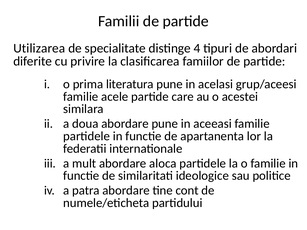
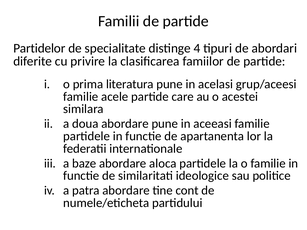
Utilizarea: Utilizarea -> Partidelor (39, 48)
mult: mult -> baze (84, 163)
